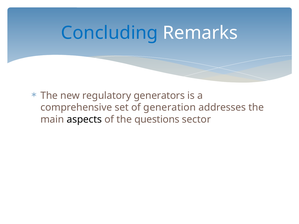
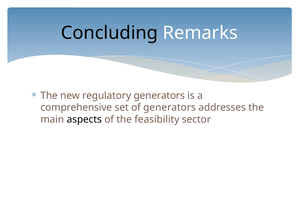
Concluding colour: blue -> black (109, 33)
of generation: generation -> generators (170, 108)
questions: questions -> feasibility (157, 120)
